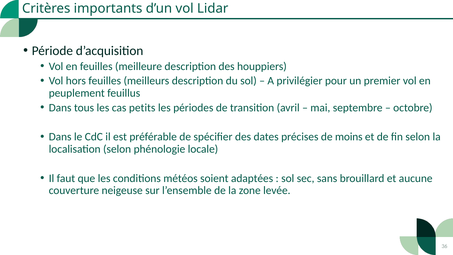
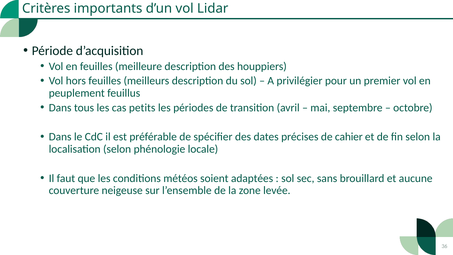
moins: moins -> cahier (349, 137)
